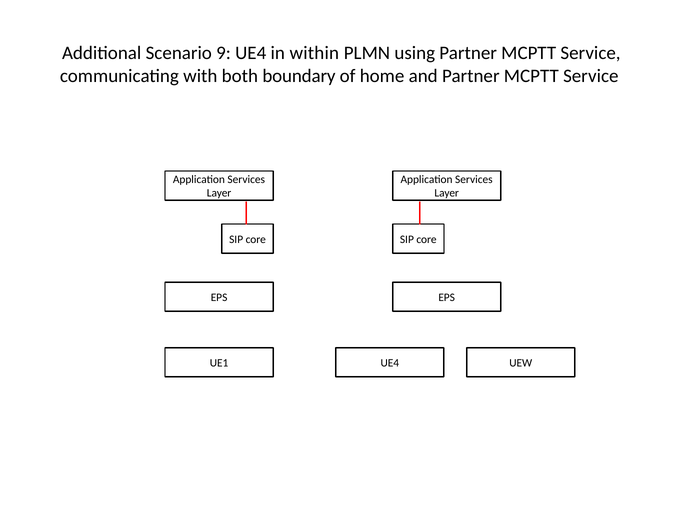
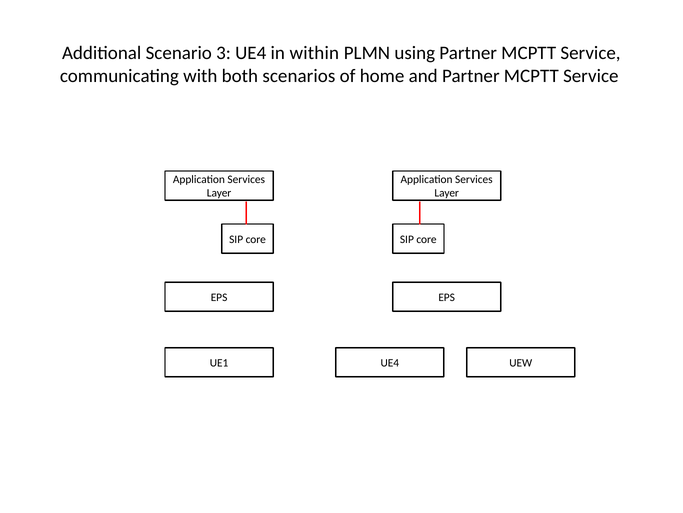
9: 9 -> 3 (224, 53)
boundary: boundary -> scenarios (299, 76)
